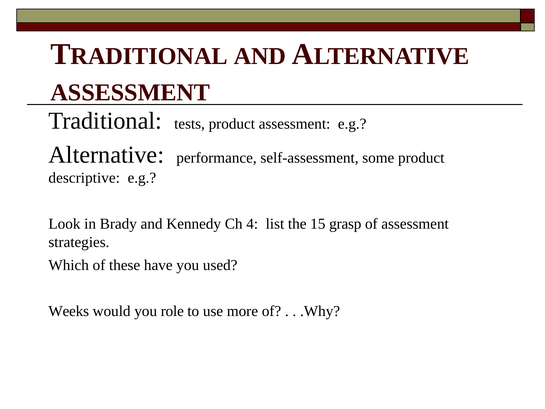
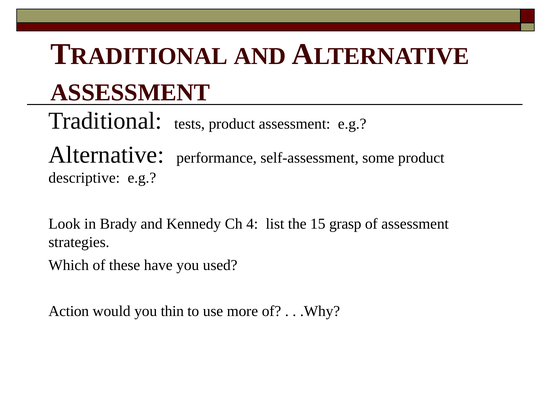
Weeks: Weeks -> Action (69, 311)
role: role -> thin (172, 311)
